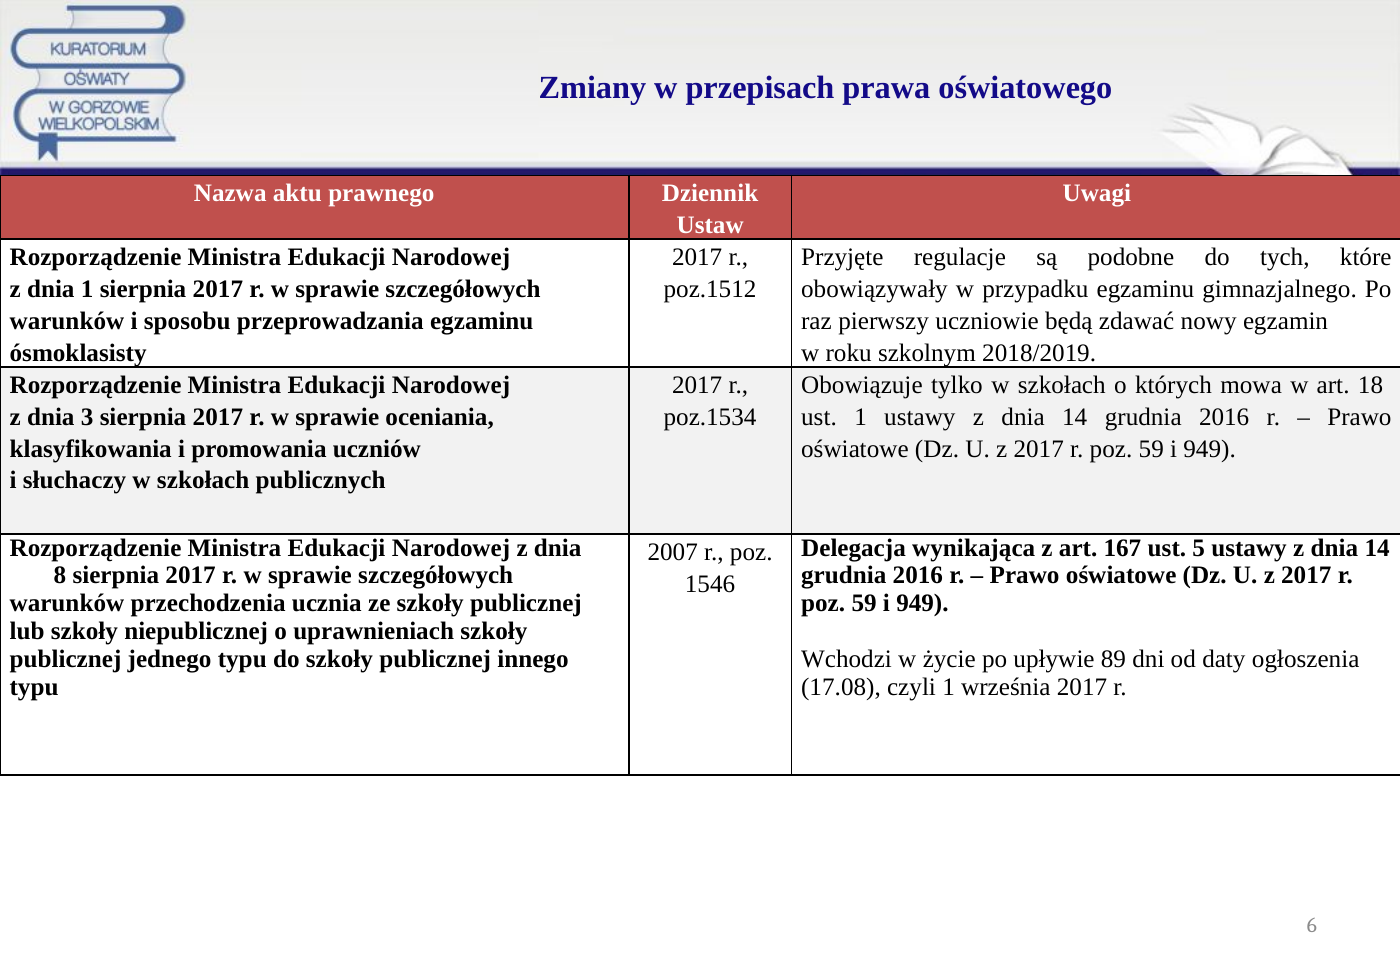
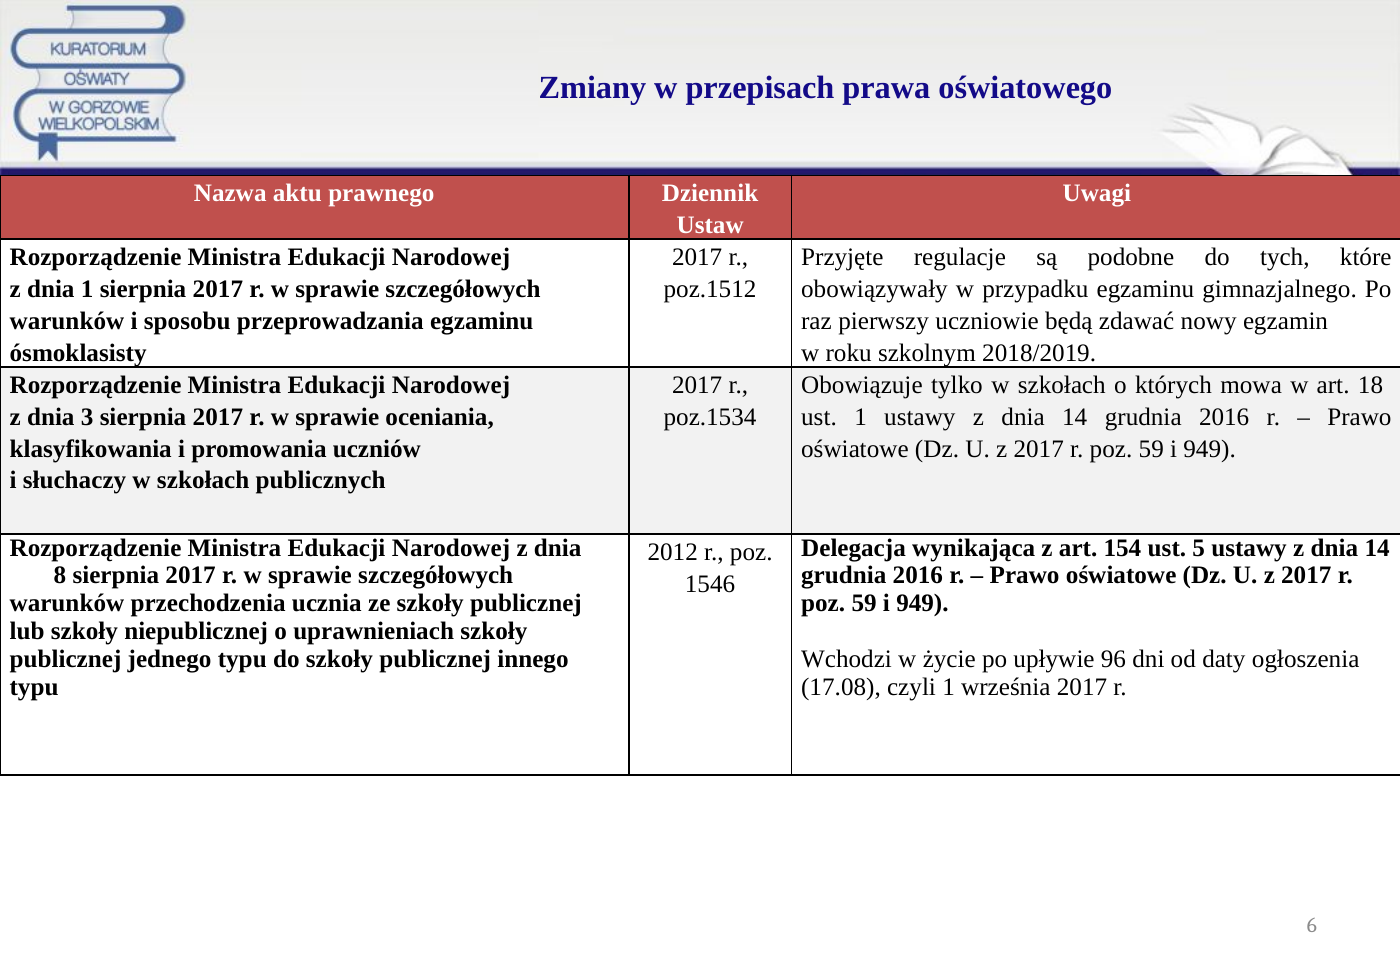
167: 167 -> 154 (1122, 548)
2007: 2007 -> 2012 (673, 552)
89: 89 -> 96 (1113, 659)
